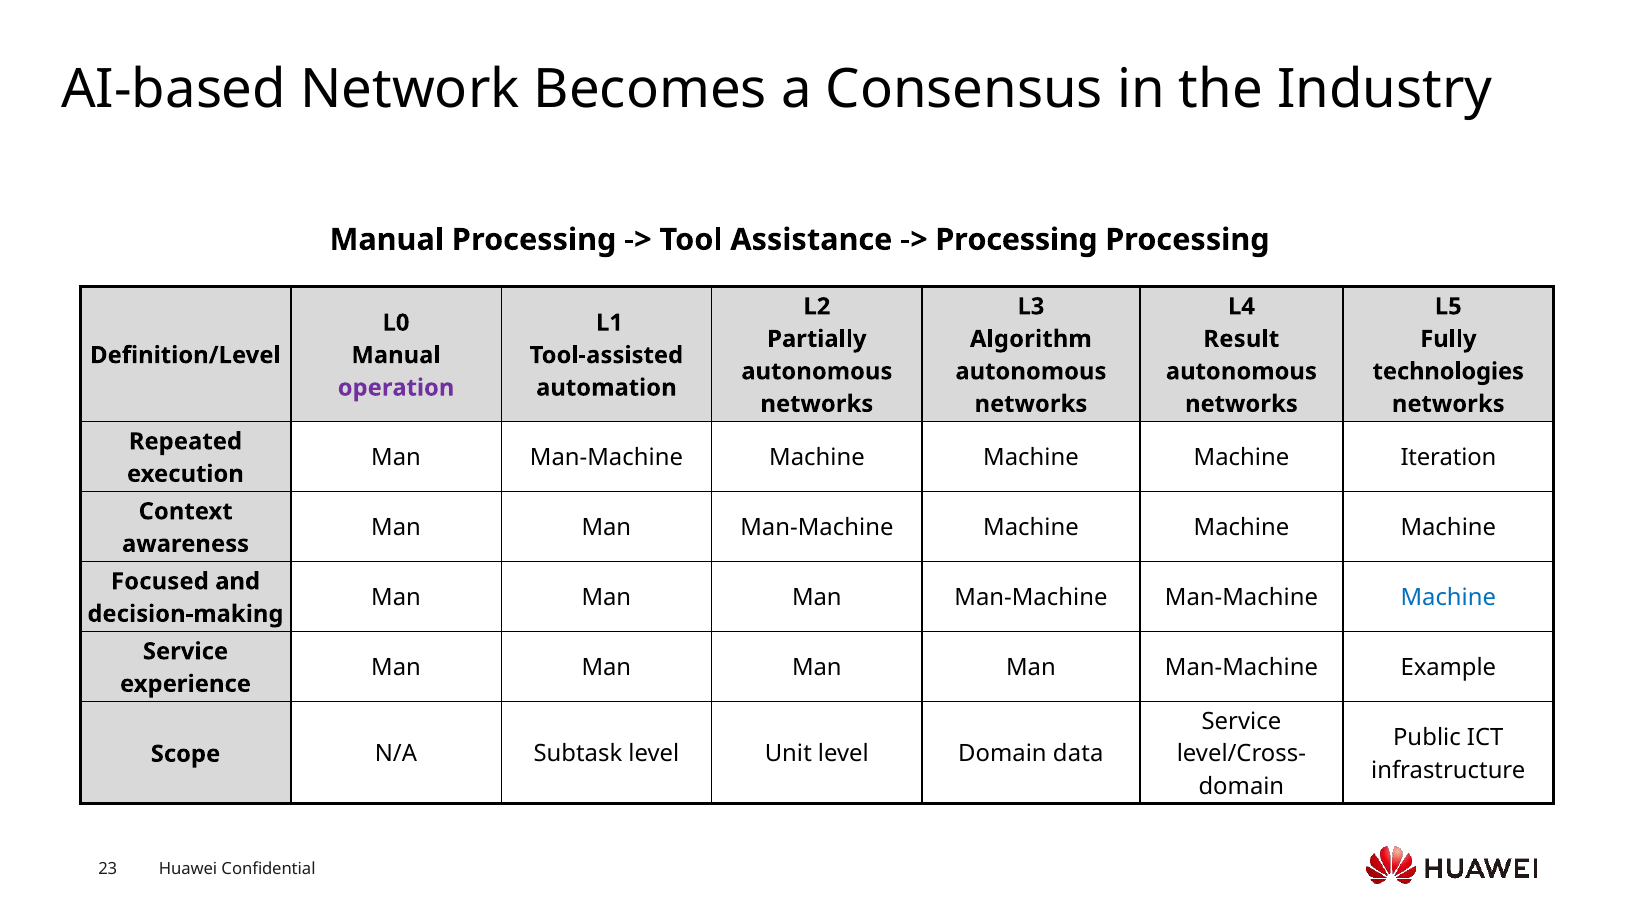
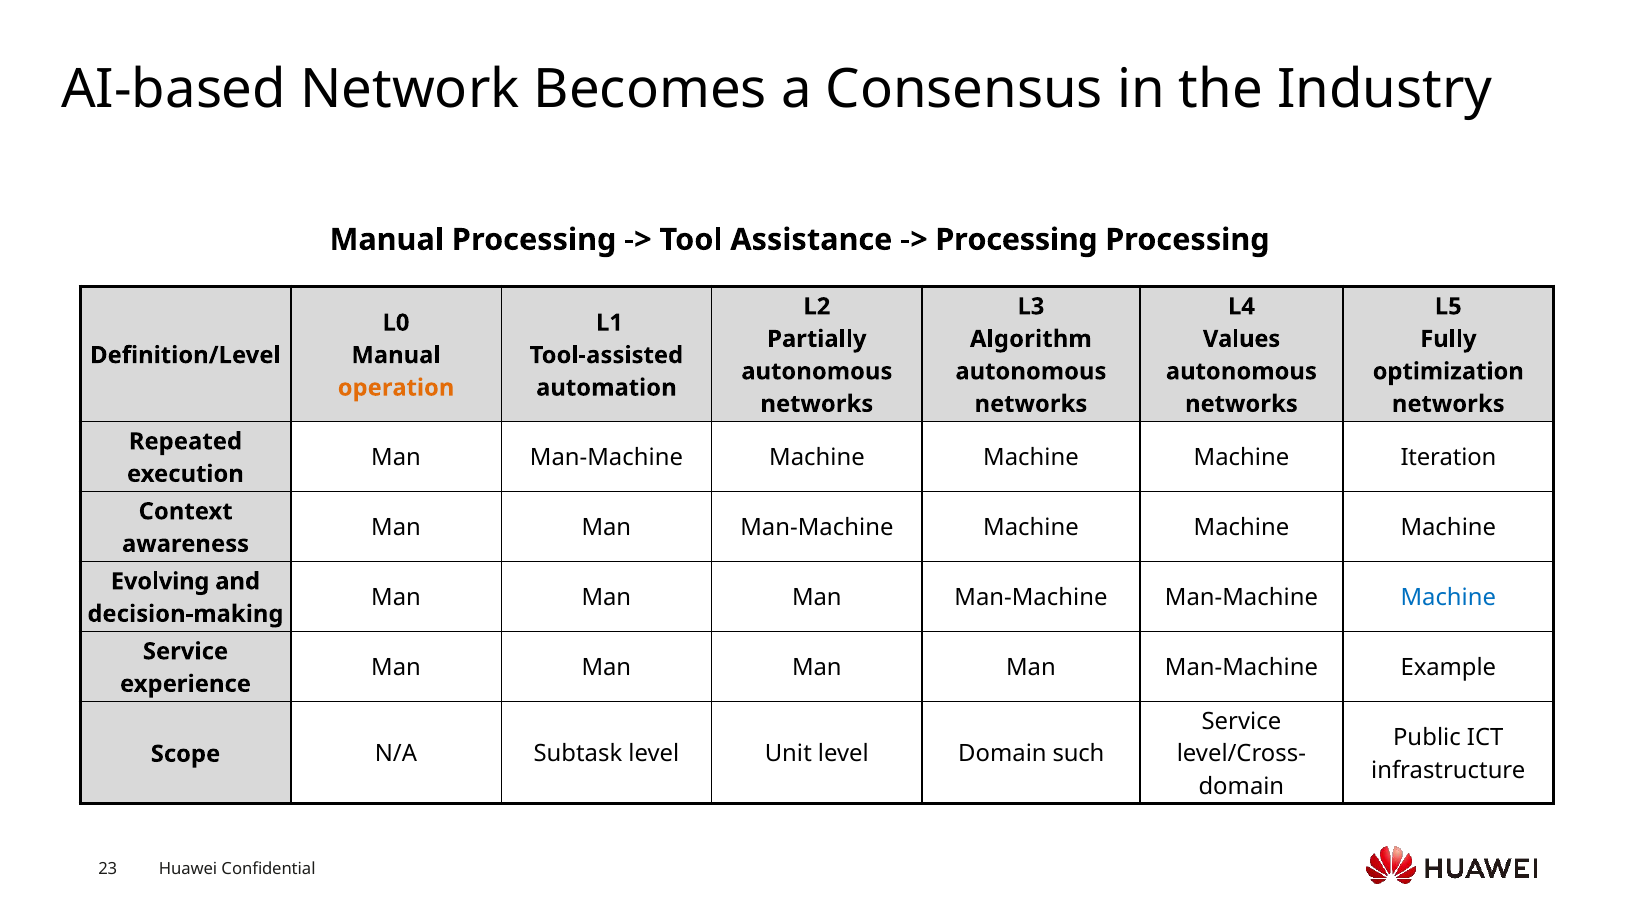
Result: Result -> Values (1242, 339)
technologies: technologies -> optimization (1448, 372)
operation colour: purple -> orange (396, 388)
Focused: Focused -> Evolving (160, 582)
data: data -> such (1078, 754)
